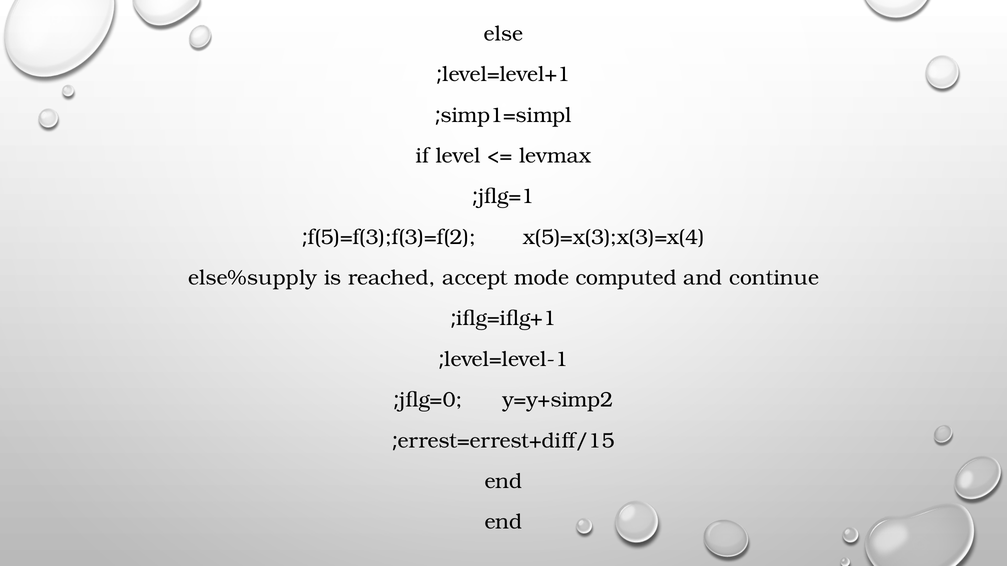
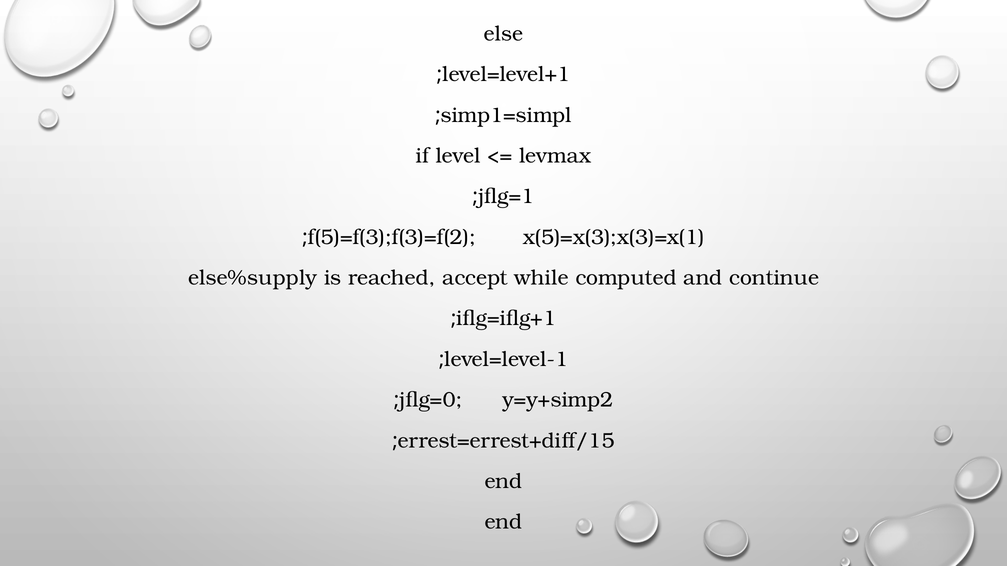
x(5)=x(3);x(3)=x(4: x(5)=x(3);x(3)=x(4 -> x(5)=x(3);x(3)=x(1 (614, 237)
mode: mode -> while (542, 278)
